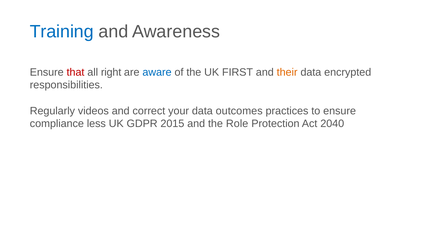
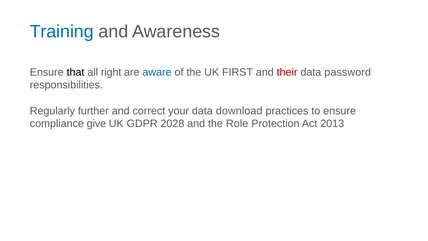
that colour: red -> black (76, 72)
their colour: orange -> red (287, 72)
encrypted: encrypted -> password (348, 72)
videos: videos -> further (93, 111)
outcomes: outcomes -> download (239, 111)
less: less -> give (96, 124)
2015: 2015 -> 2028 (172, 124)
2040: 2040 -> 2013 (332, 124)
